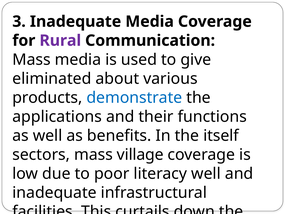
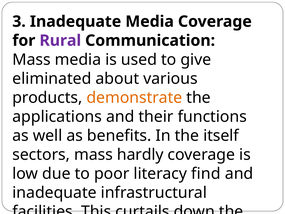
demonstrate colour: blue -> orange (134, 97)
village: village -> hardly (140, 154)
literacy well: well -> find (206, 173)
